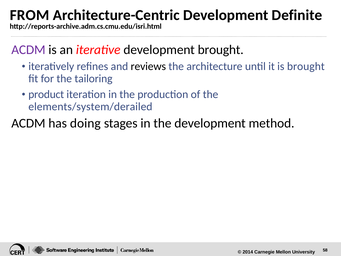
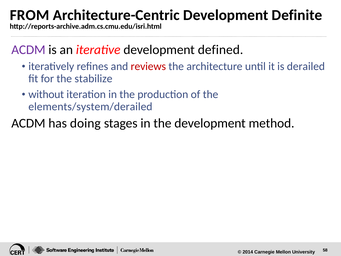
development brought: brought -> defined (221, 50)
reviews colour: black -> red (148, 66)
is brought: brought -> derailed (306, 66)
tailoring: tailoring -> stabilize (93, 79)
product: product -> without (46, 94)
